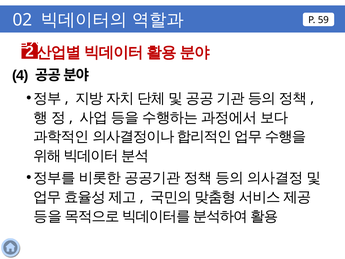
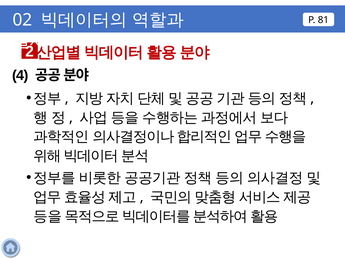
59: 59 -> 81 (323, 20)
